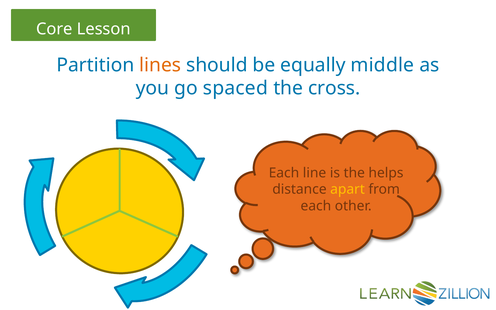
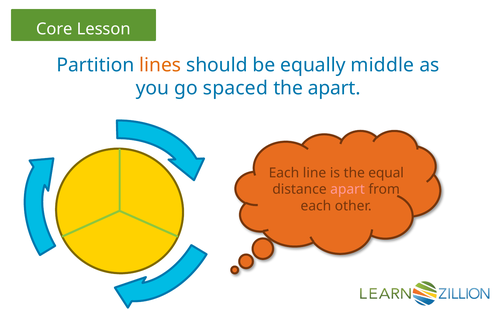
the cross: cross -> apart (334, 88)
helps: helps -> equal (386, 173)
apart colour: yellow -> pink (348, 189)
